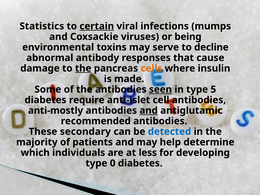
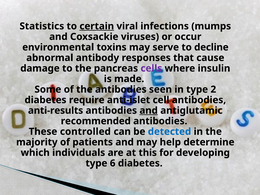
being: being -> occur (188, 37)
the underline: present -> none (83, 68)
cells colour: orange -> purple (151, 68)
seen underline: present -> none (160, 89)
5: 5 -> 2 (213, 89)
anti-mostly: anti-mostly -> anti-results (56, 111)
secondary: secondary -> controlled (85, 132)
less: less -> this (148, 153)
0: 0 -> 6 (113, 163)
